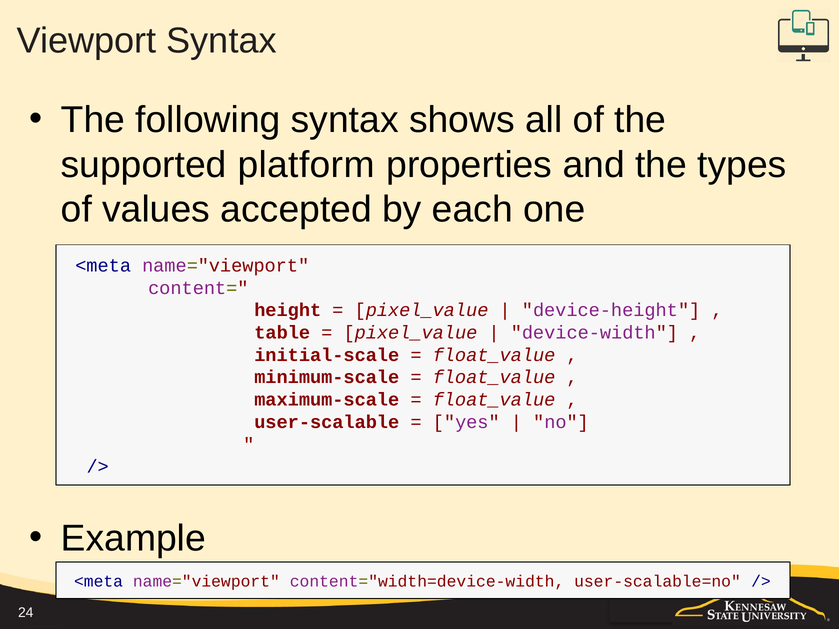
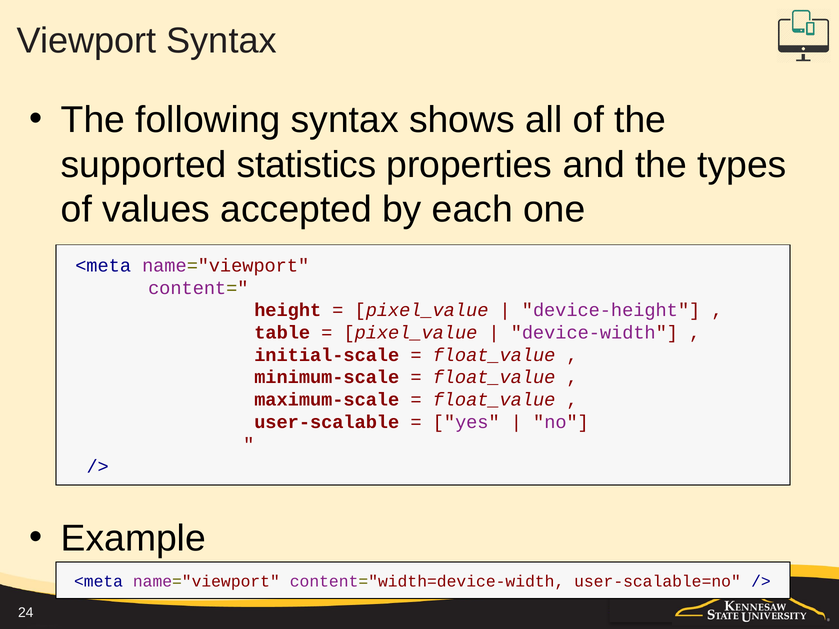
platform: platform -> statistics (307, 165)
